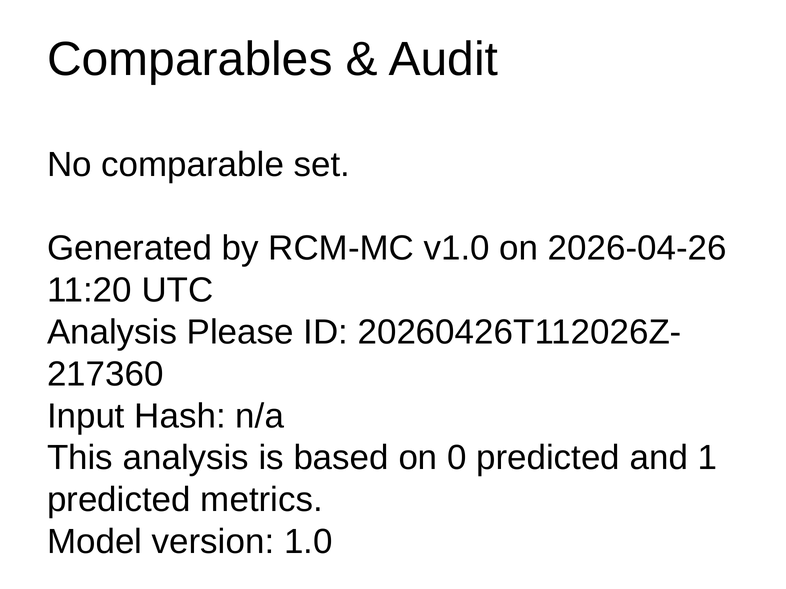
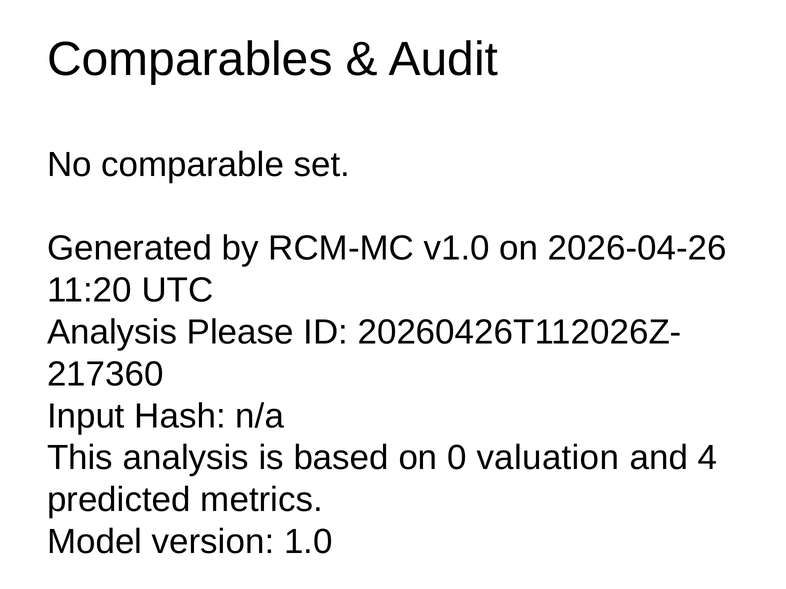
0 predicted: predicted -> valuation (548, 458)
1: 1 -> 4 (707, 458)
